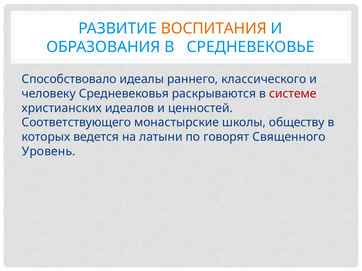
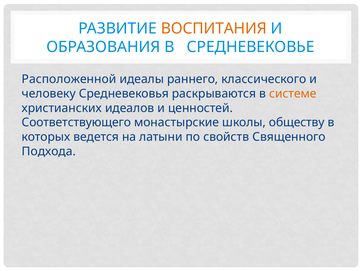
Способствовало: Способствовало -> Расположенной (69, 79)
системе colour: red -> orange (293, 94)
говорят: говорят -> свойств (226, 137)
Уровень: Уровень -> Подхода (49, 152)
